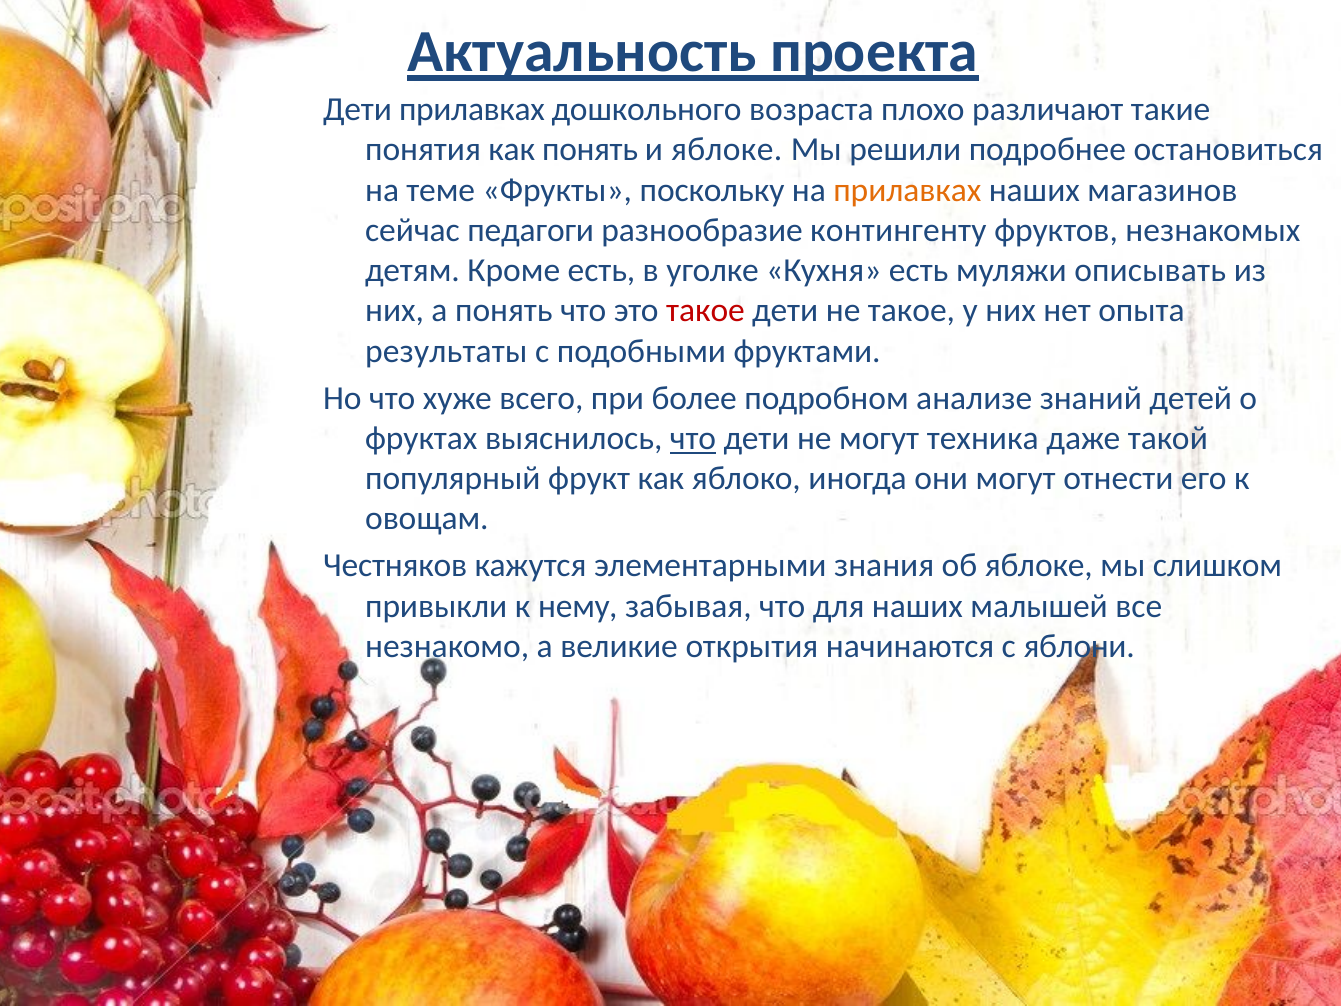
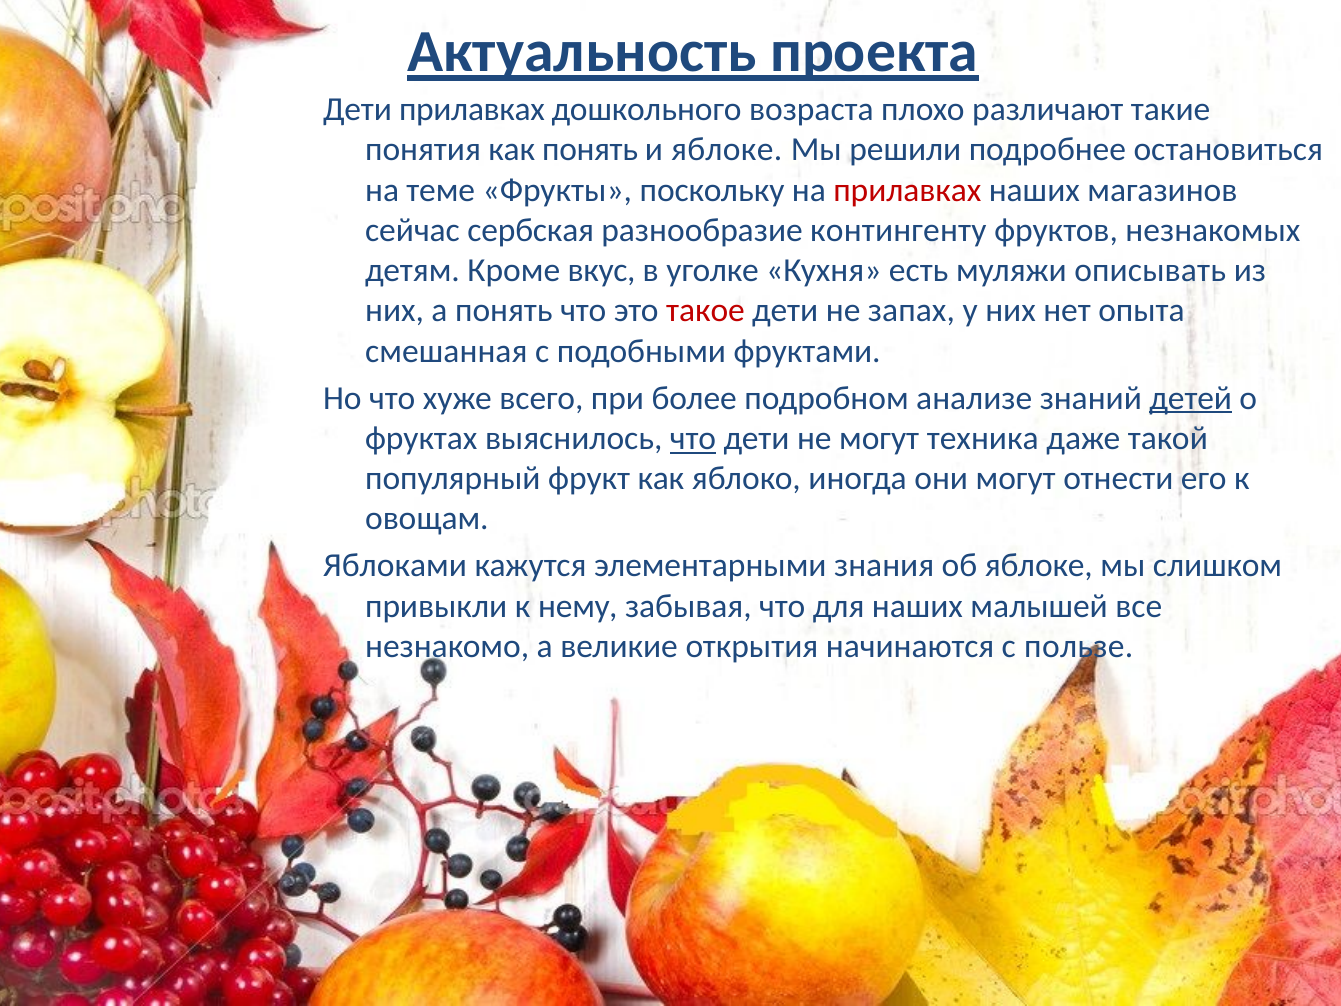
прилавках colour: orange -> red (907, 190)
педагоги: педагоги -> сербская (531, 230)
Кроме есть: есть -> вкус (602, 271)
не такое: такое -> запах (911, 311)
результаты: результаты -> смешанная (446, 351)
детей underline: none -> present (1191, 398)
Честняков: Честняков -> Яблоками (395, 566)
яблони: яблони -> пользе (1079, 646)
